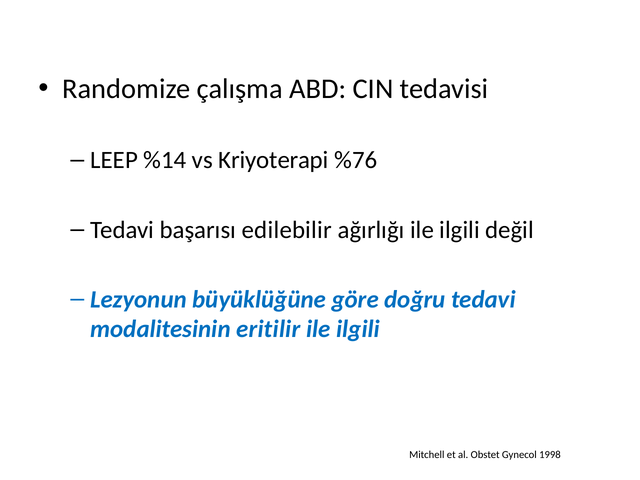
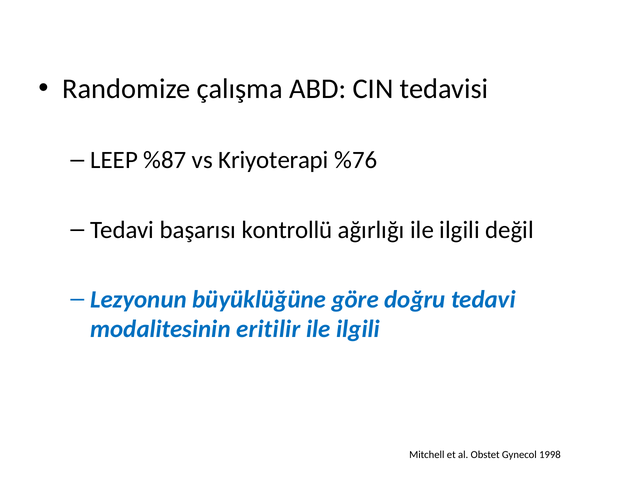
%14: %14 -> %87 (165, 160)
edilebilir: edilebilir -> kontrollü (287, 230)
